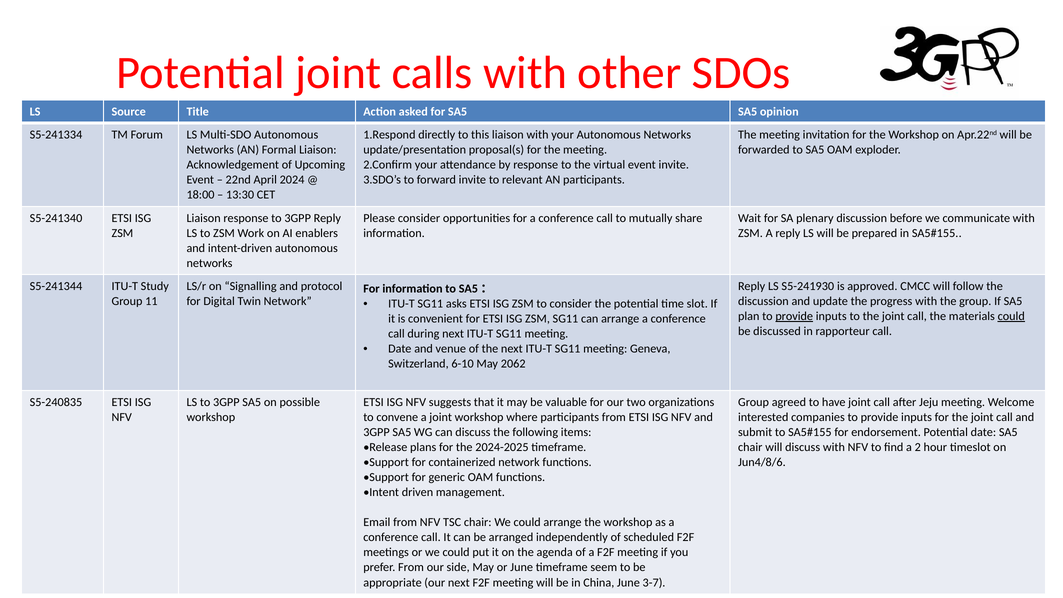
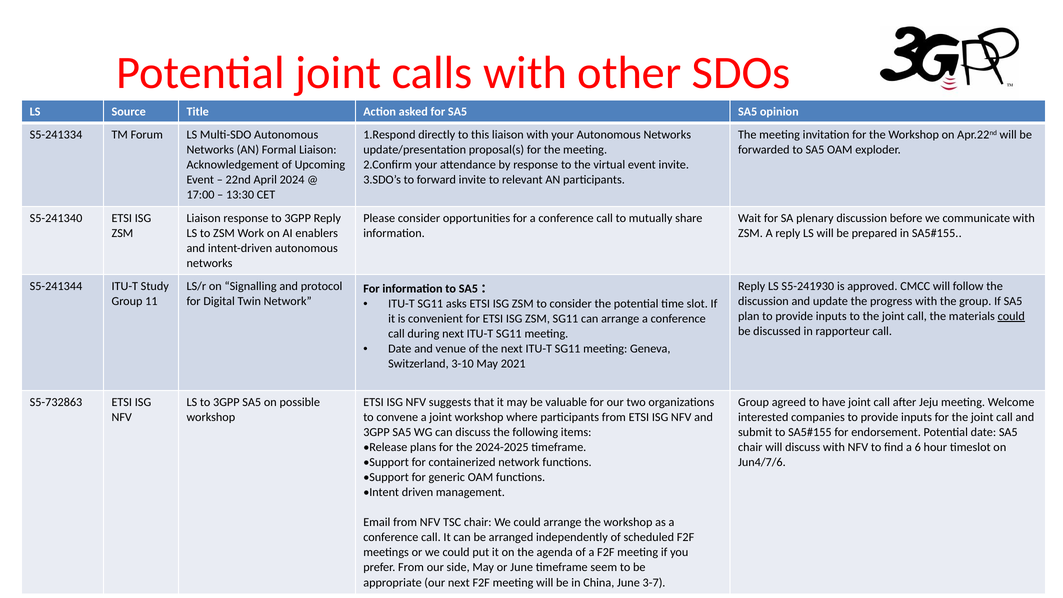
18:00: 18:00 -> 17:00 (200, 195)
provide underline: present -> none (794, 316)
6-10: 6-10 -> 3-10 (463, 364)
2062: 2062 -> 2021 (513, 364)
S5-240835: S5-240835 -> S5-732863 (56, 402)
a 2: 2 -> 6 (918, 447)
Jun4/8/6: Jun4/8/6 -> Jun4/7/6 (762, 462)
